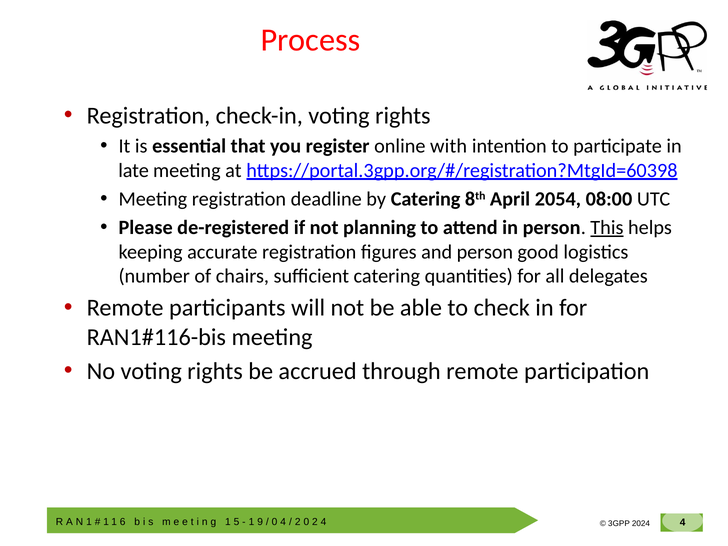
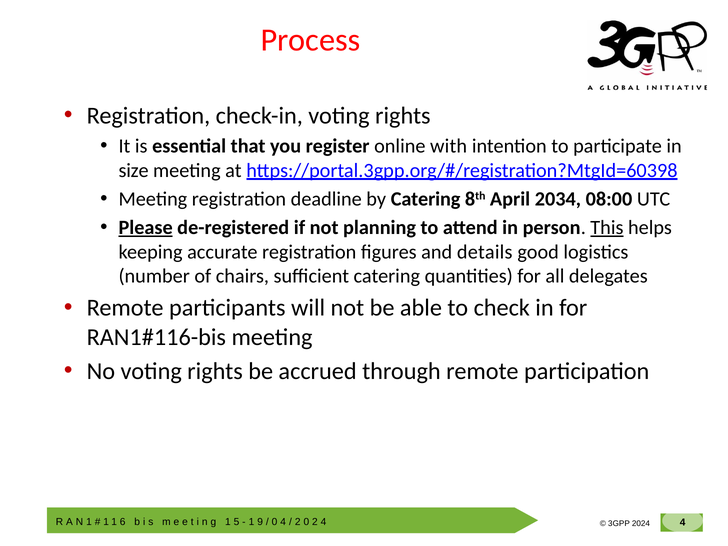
late: late -> size (134, 170)
2054: 2054 -> 2034 (558, 199)
Please underline: none -> present (146, 228)
and person: person -> details (485, 252)
